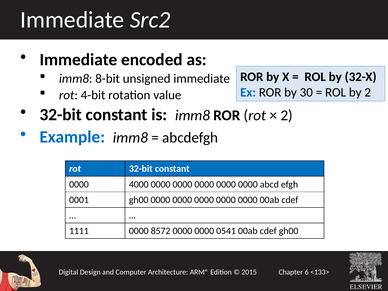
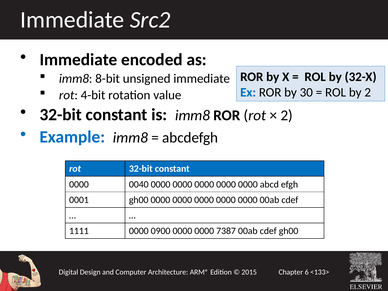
4000: 4000 -> 0040 (139, 184)
8572: 8572 -> 0900 (161, 231)
0541: 0541 -> 7387 (226, 231)
